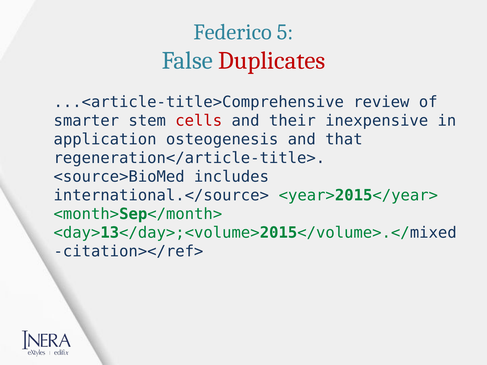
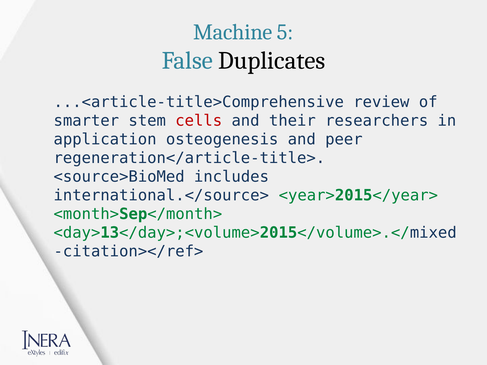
Federico: Federico -> Machine (233, 32)
Duplicates colour: red -> black (272, 61)
inexpensive: inexpensive -> researchers (377, 121)
that: that -> peer (344, 139)
